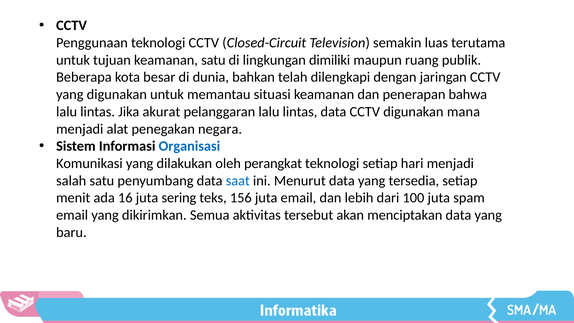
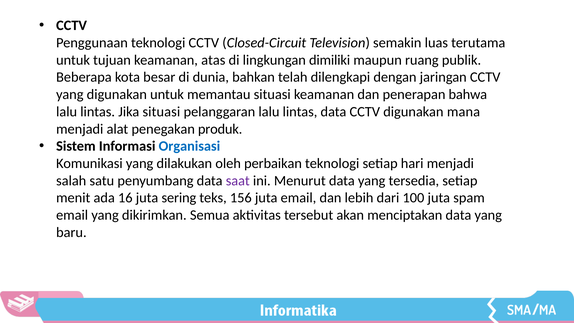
keamanan satu: satu -> atas (213, 60)
Jika akurat: akurat -> situasi (161, 112)
negara: negara -> produk (220, 129)
perangkat: perangkat -> perbaikan (273, 163)
saat colour: blue -> purple (238, 181)
